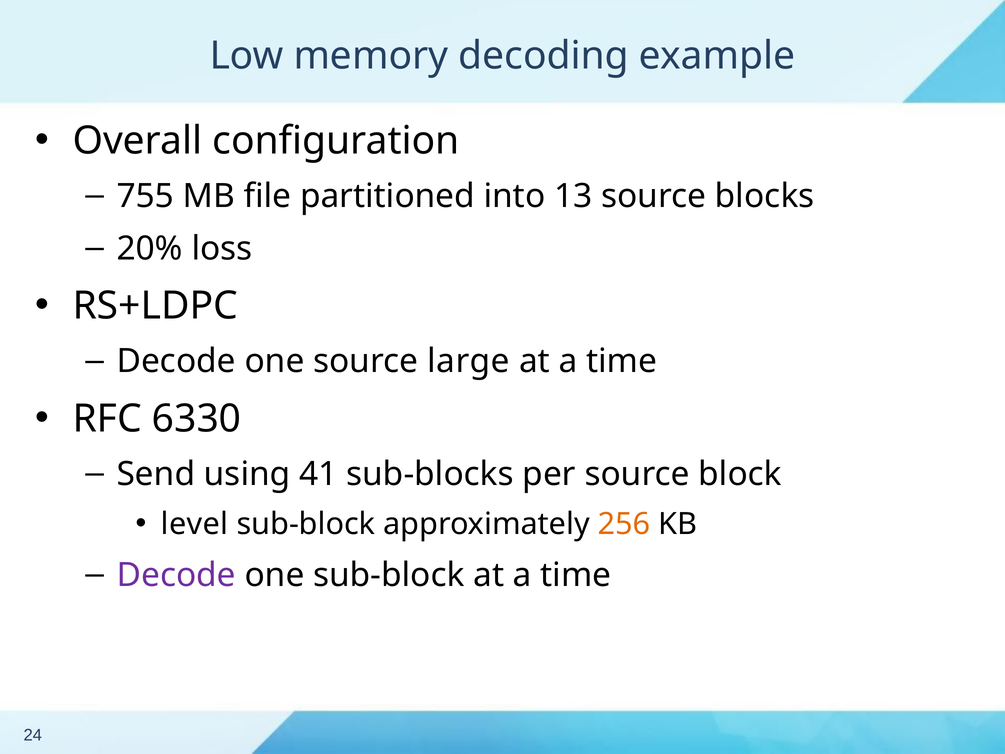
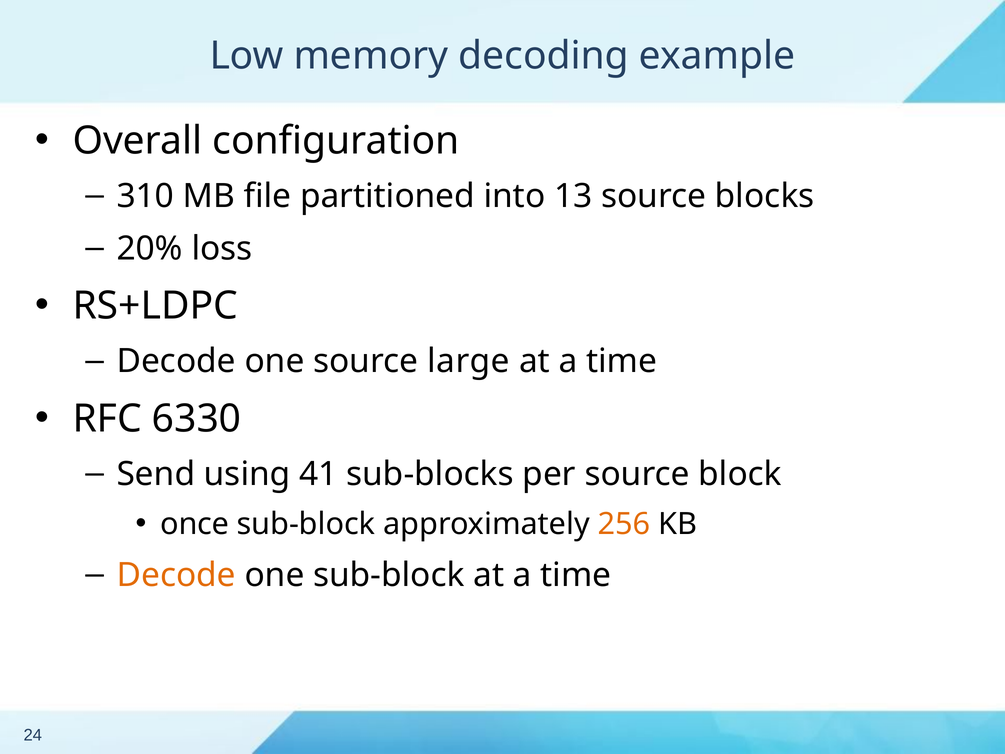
755: 755 -> 310 (145, 196)
level: level -> once (195, 524)
Decode colour: purple -> orange (176, 575)
